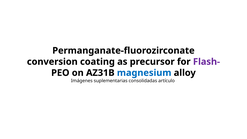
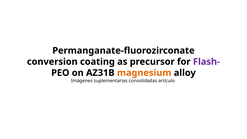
magnesium colour: blue -> orange (144, 73)
